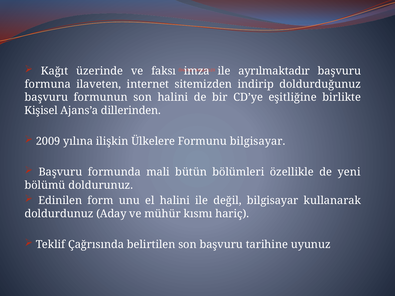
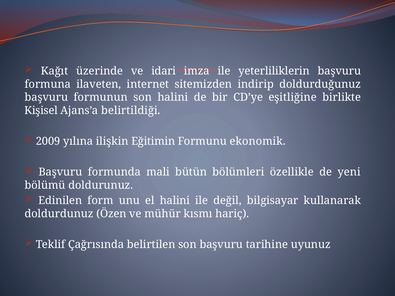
faksı: faksı -> idari (164, 71)
ayrılmaktadır: ayrılmaktadır -> yeterliliklerin (274, 71)
dillerinden: dillerinden -> belirtildiği (131, 111)
Ülkelere: Ülkelere -> Eğitimin (153, 141)
Formunu bilgisayar: bilgisayar -> ekonomik (258, 141)
Aday: Aday -> Özen (111, 214)
